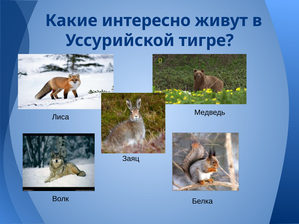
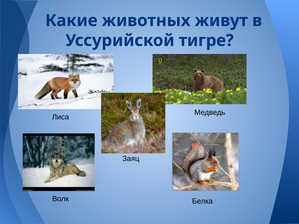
интересно: интересно -> животных (146, 21)
